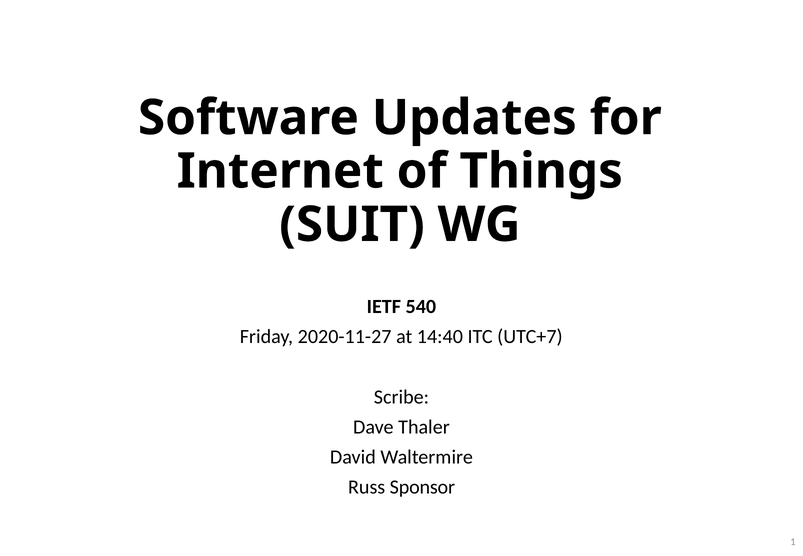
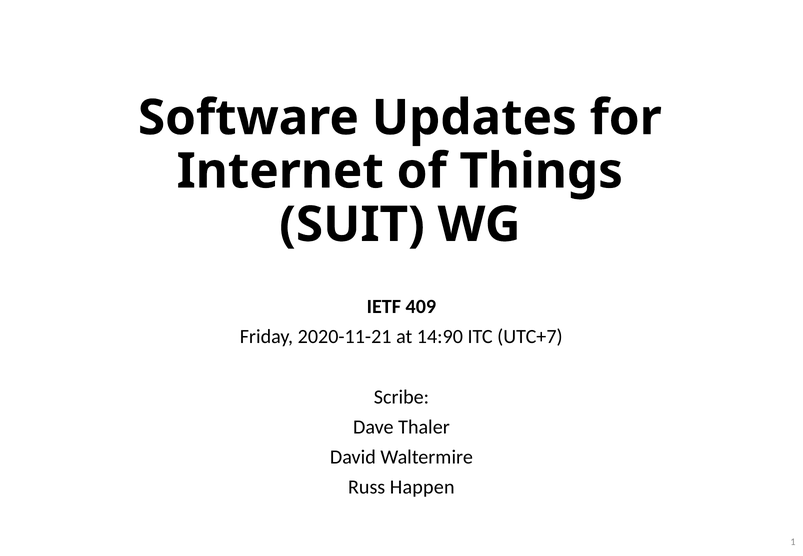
540: 540 -> 409 (421, 306)
2020-11-27: 2020-11-27 -> 2020-11-21 (345, 337)
14:40: 14:40 -> 14:90 (440, 337)
Sponsor: Sponsor -> Happen (422, 487)
